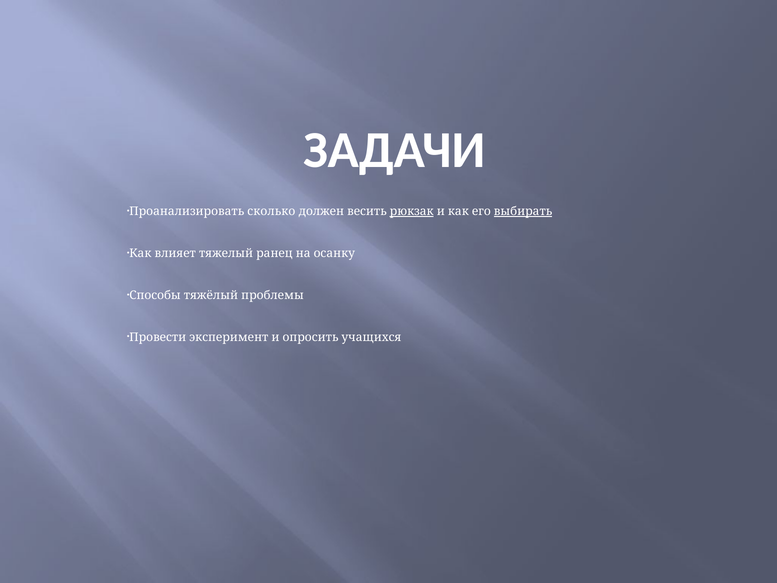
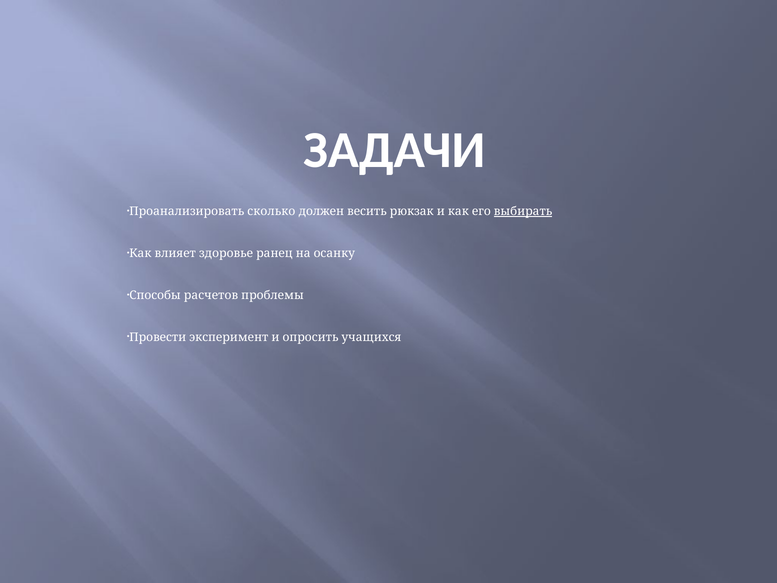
рюкзак underline: present -> none (412, 211)
тяжелый: тяжелый -> здоровье (226, 253)
тяжёлый: тяжёлый -> расчетов (211, 295)
